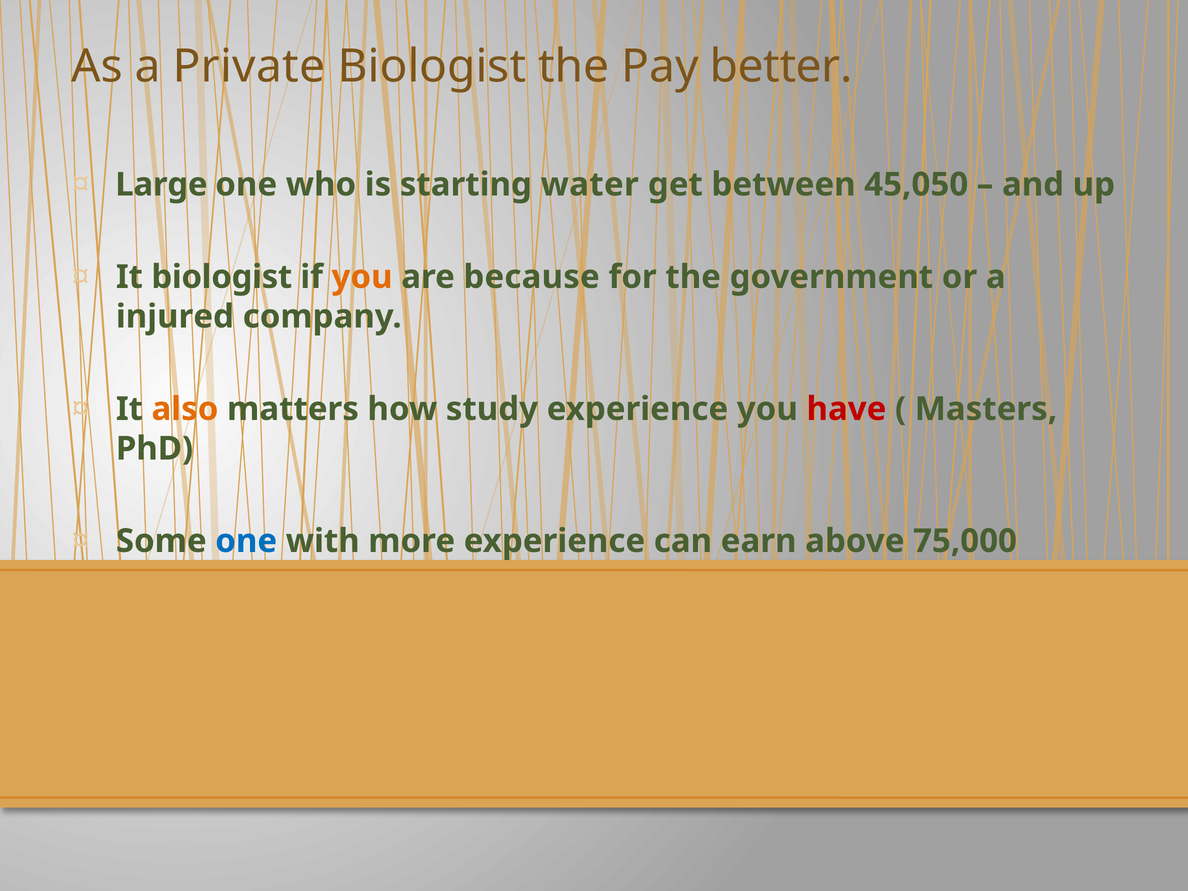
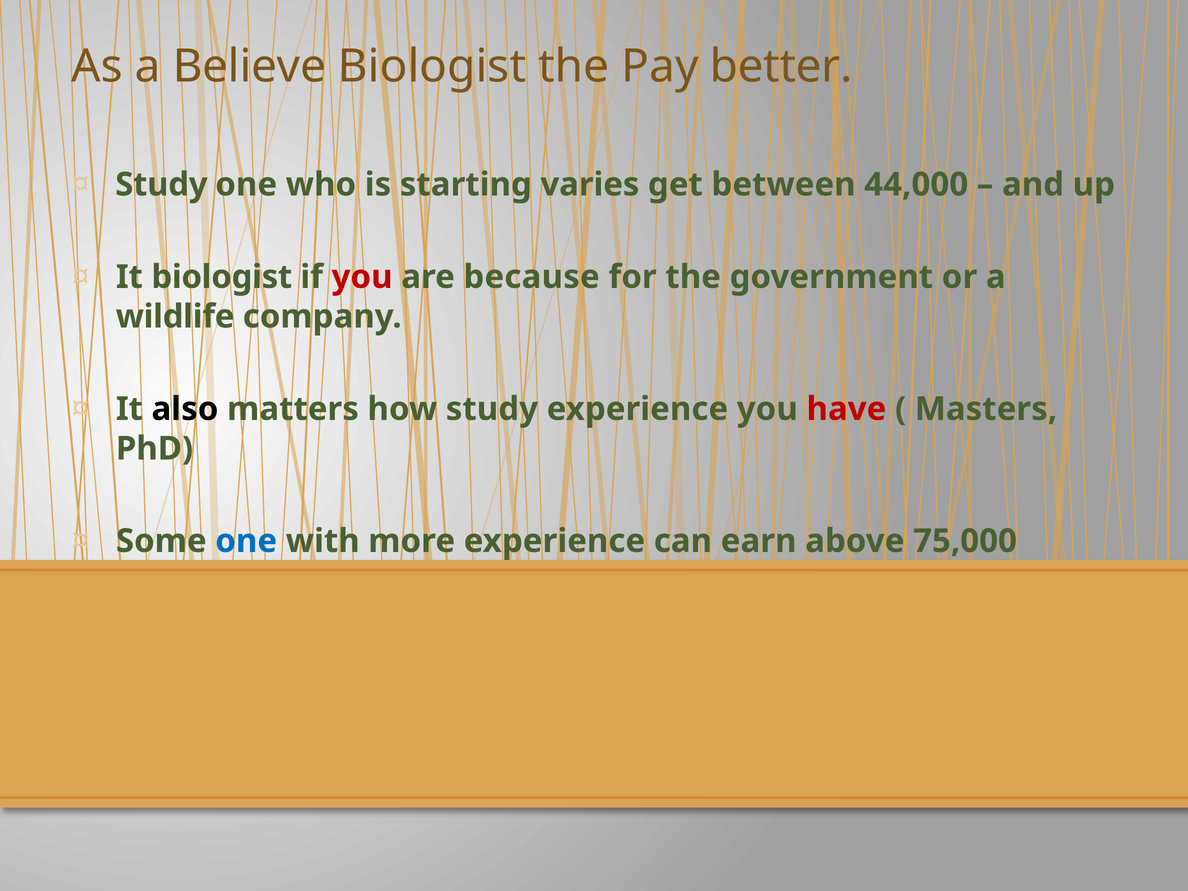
Private: Private -> Believe (249, 67)
Large: Large -> Study (161, 185)
water: water -> varies (590, 185)
45,050: 45,050 -> 44,000 (916, 185)
you colour: orange -> red (362, 277)
injured: injured -> wildlife (175, 317)
also colour: orange -> black (185, 409)
